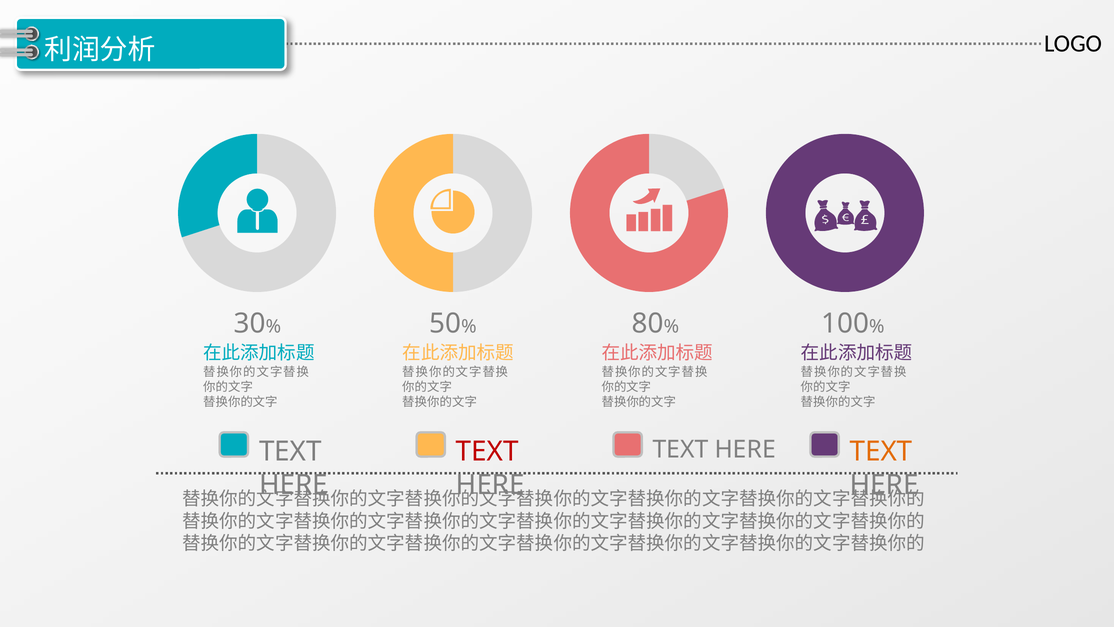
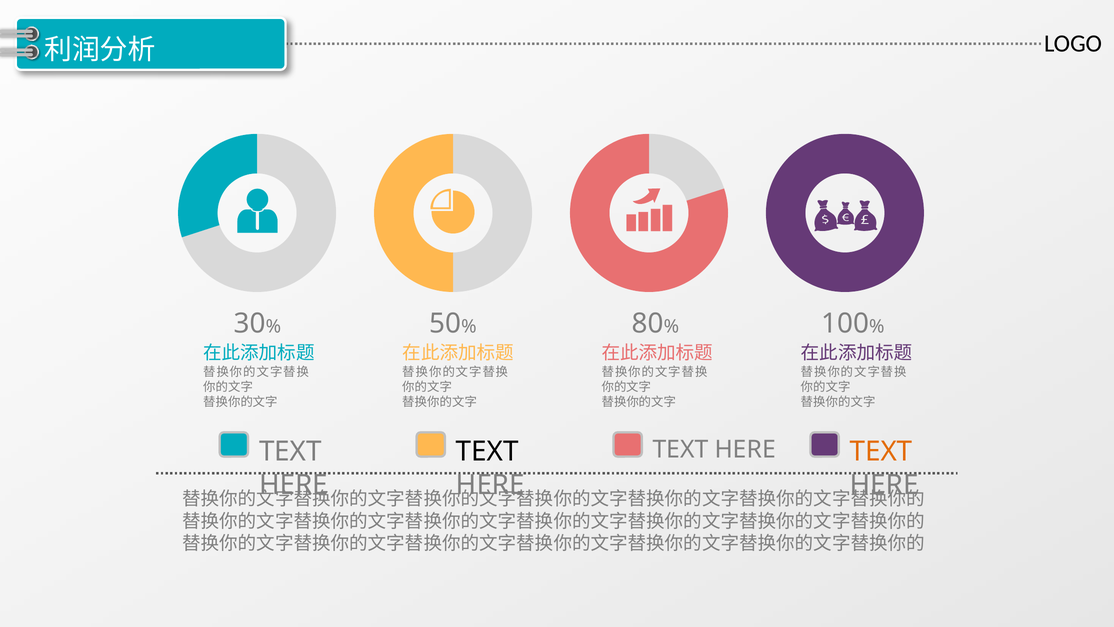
TEXT colour: red -> black (487, 451)
